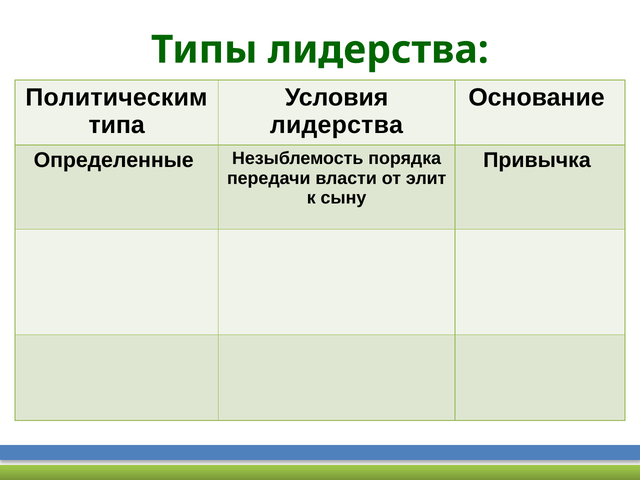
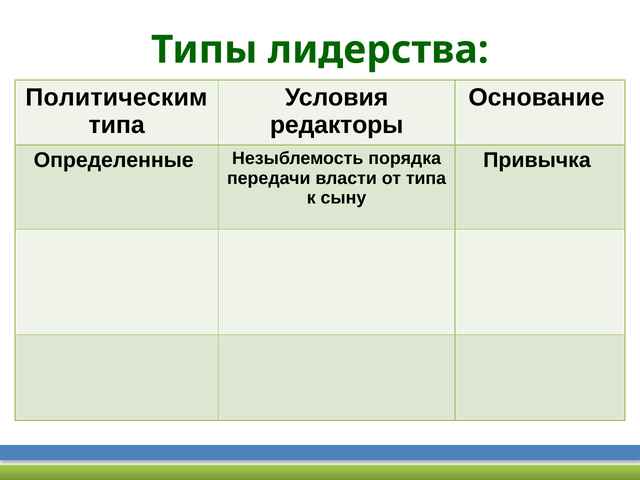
лидерства: лидерства -> редакторы (337, 125)
от элит: элит -> типа (426, 178)
